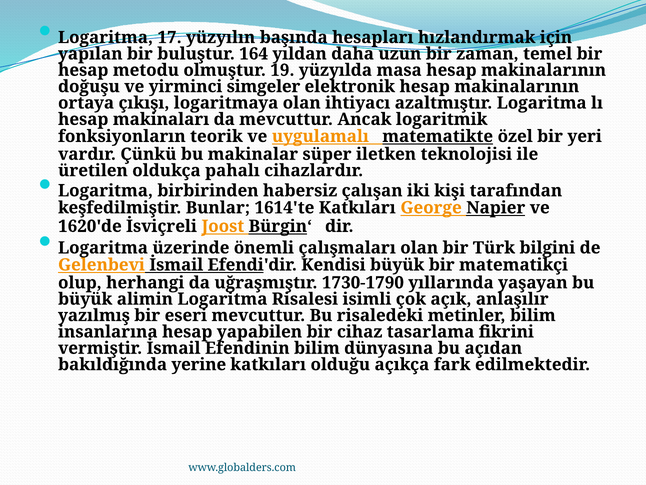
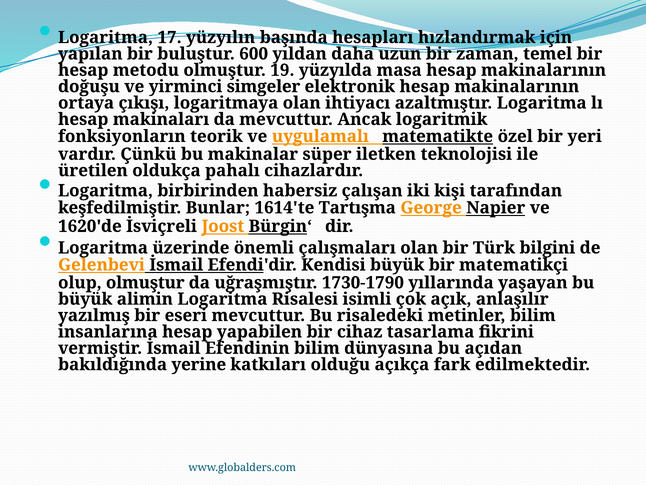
164: 164 -> 600 (254, 54)
1614'te Katkıları: Katkıları -> Tartışma (357, 208)
olup herhangi: herhangi -> olmuştur (145, 282)
